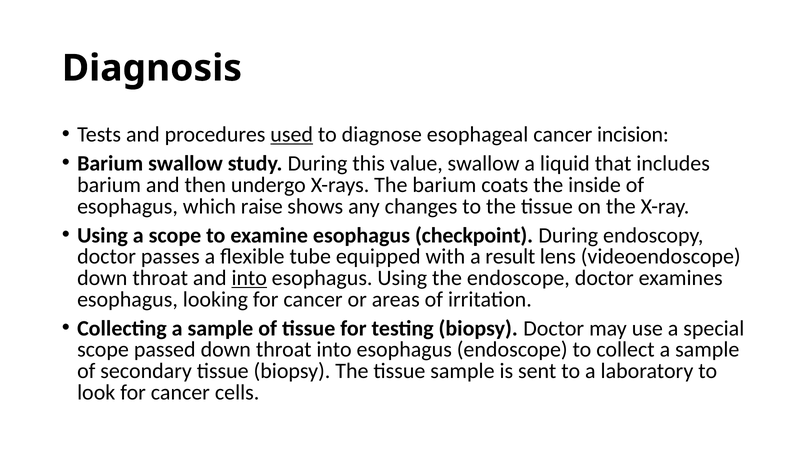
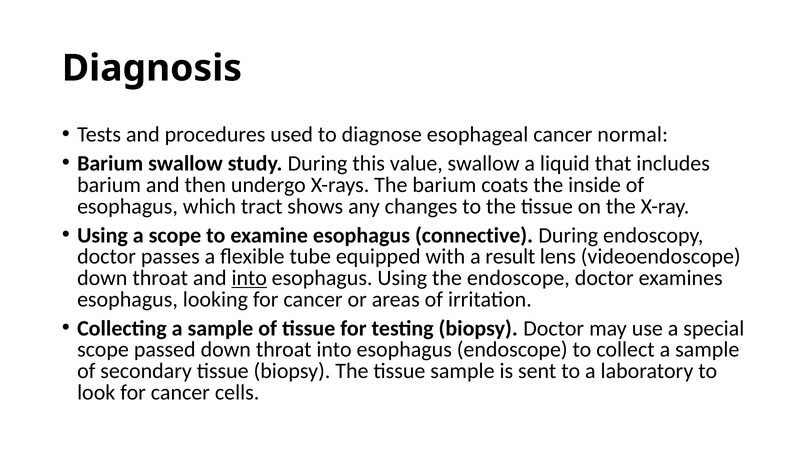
used underline: present -> none (292, 134)
incision: incision -> normal (633, 134)
raise: raise -> tract (262, 206)
checkpoint: checkpoint -> connective (474, 235)
